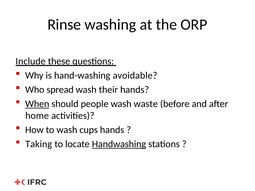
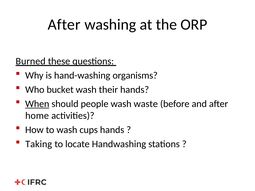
Rinse: Rinse -> After (64, 25)
Include: Include -> Burned (31, 61)
avoidable: avoidable -> organisms (135, 76)
spread: spread -> bucket (60, 90)
Handwashing underline: present -> none (119, 144)
